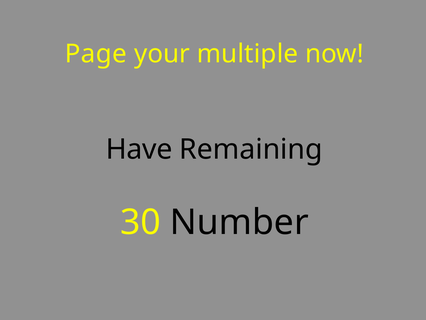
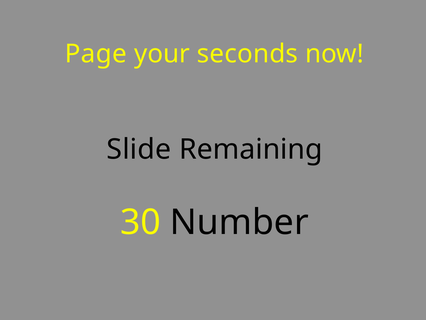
multiple: multiple -> seconds (247, 54)
Have: Have -> Slide (139, 149)
